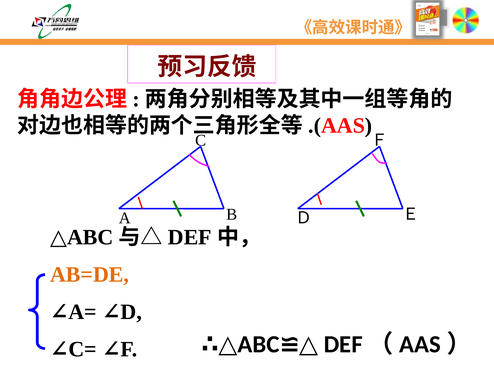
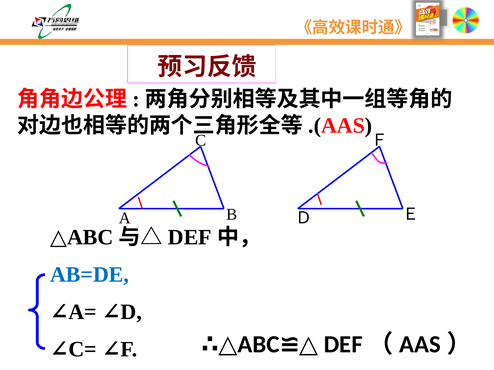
AB=DE colour: orange -> blue (90, 275)
